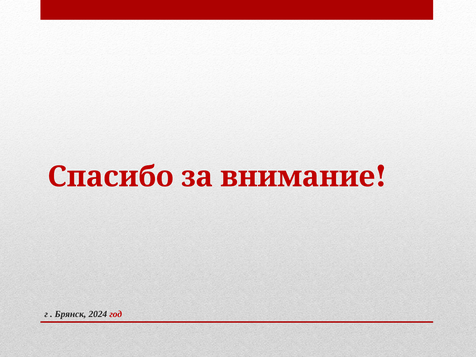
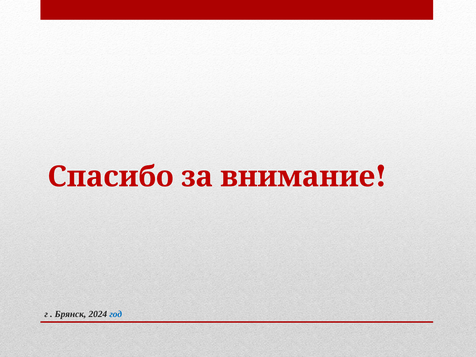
год colour: red -> blue (116, 314)
